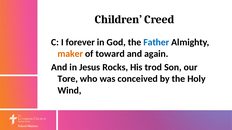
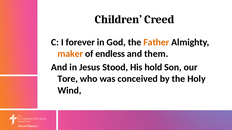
Father colour: blue -> orange (156, 42)
toward: toward -> endless (110, 54)
again: again -> them (156, 54)
Rocks: Rocks -> Stood (115, 68)
trod: trod -> hold (153, 68)
